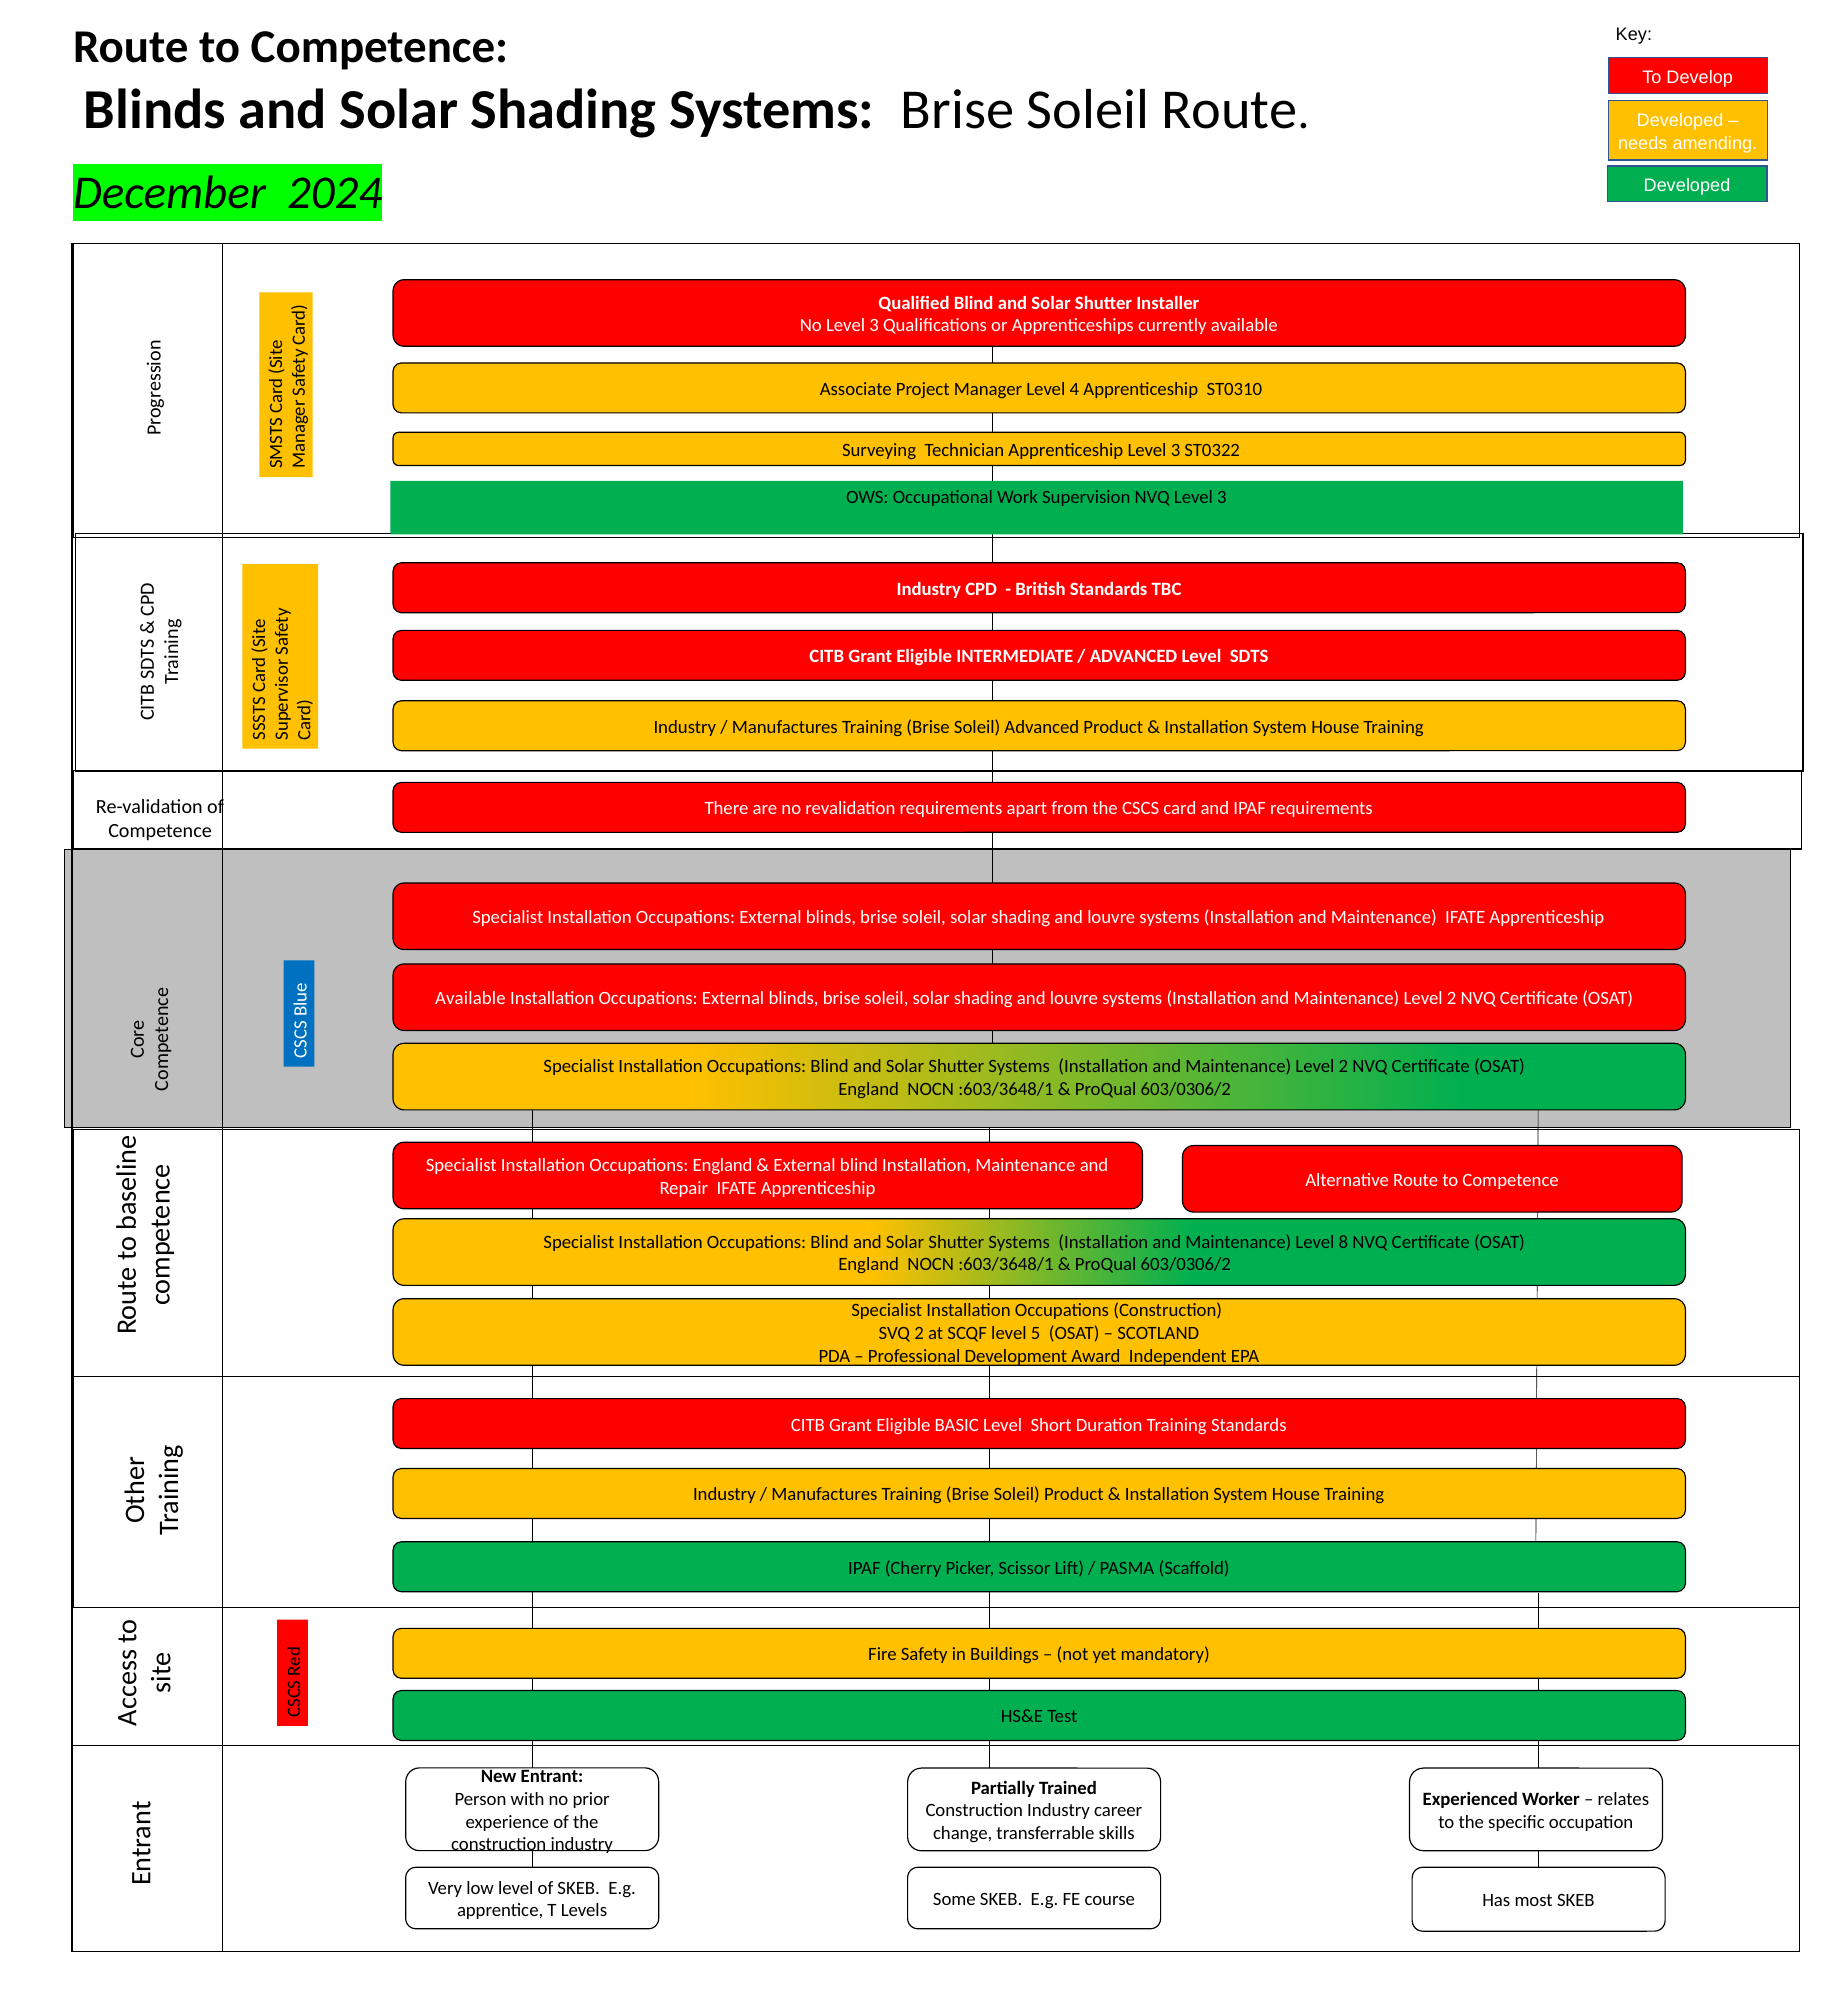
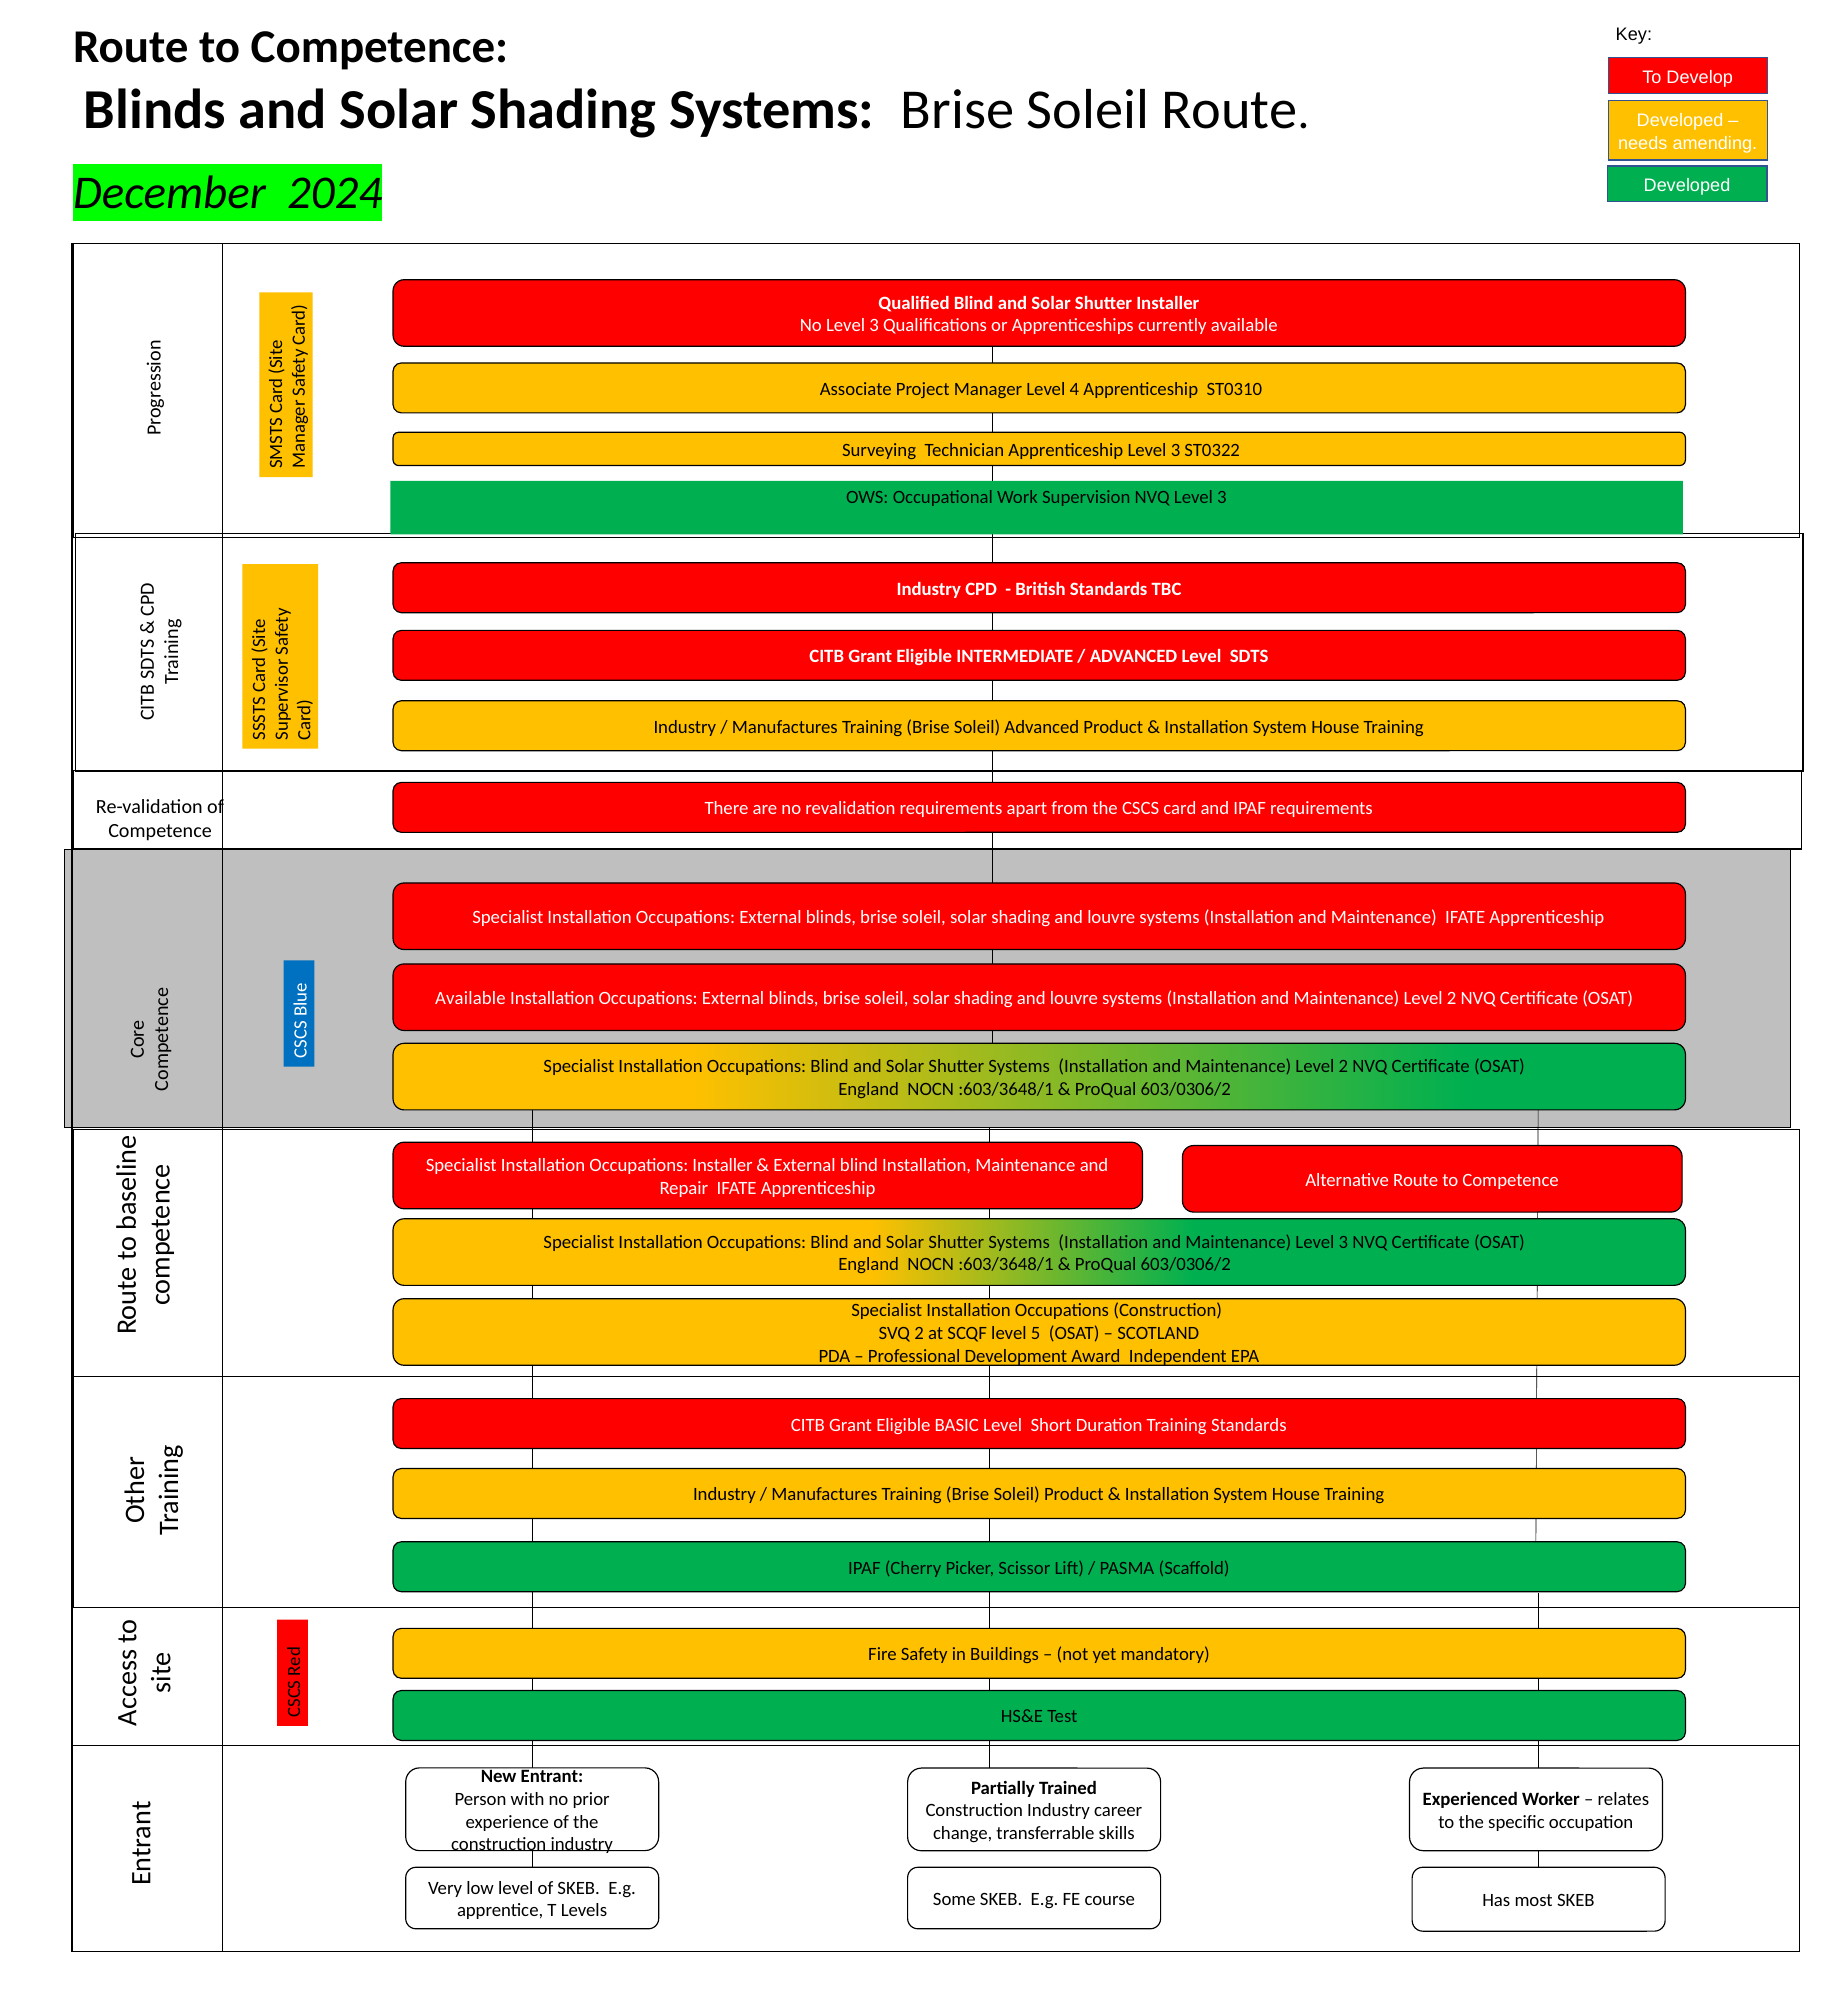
Occupations England: England -> Installer (723, 1166)
Maintenance Level 8: 8 -> 3 (1343, 1242)
